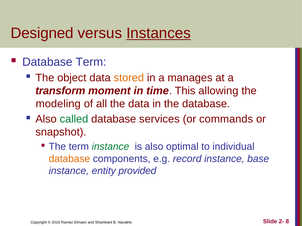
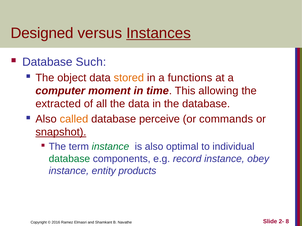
Database Term: Term -> Such (91, 62)
manages: manages -> functions (190, 78)
transform: transform -> computer (60, 91)
modeling: modeling -> extracted (58, 104)
called colour: green -> orange (74, 119)
services: services -> perceive (159, 119)
snapshot underline: none -> present (61, 132)
database colour: orange -> green (69, 159)
base: base -> obey (258, 159)
provided: provided -> products (137, 171)
